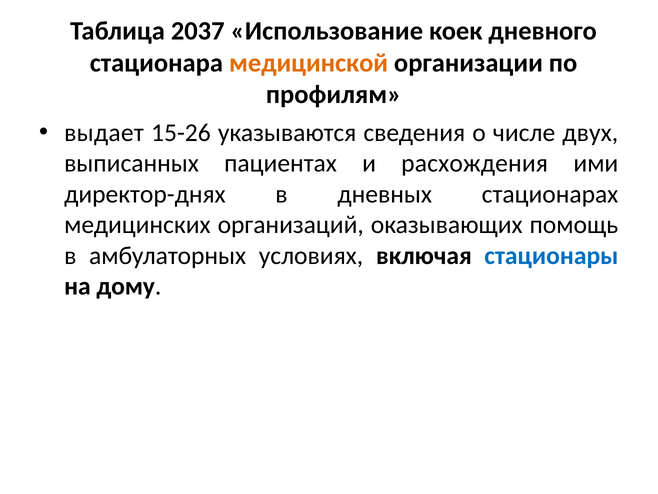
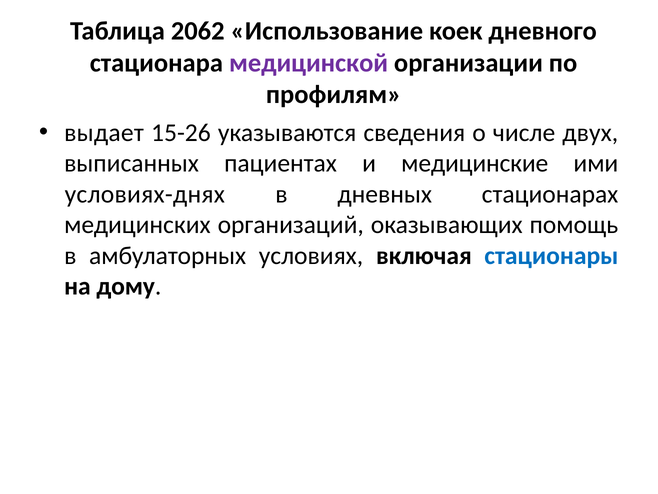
2037: 2037 -> 2062 (198, 31)
медицинской colour: orange -> purple (309, 63)
расхождения: расхождения -> медицинские (475, 163)
директор-днях: директор-днях -> условиях-днях (145, 194)
